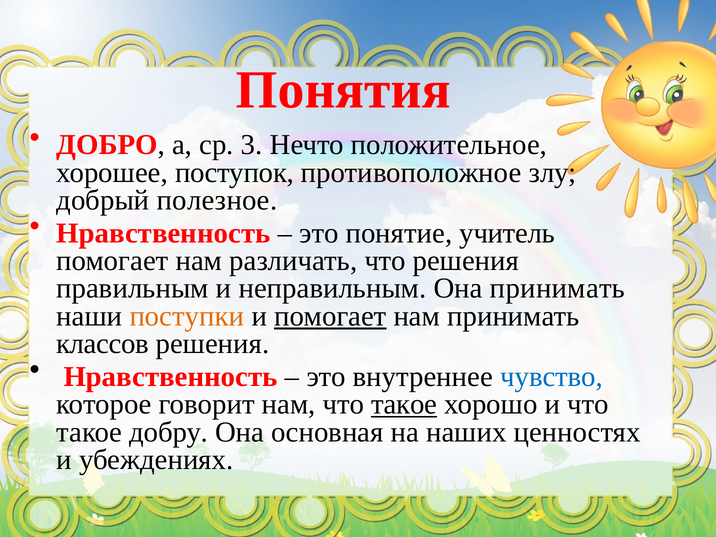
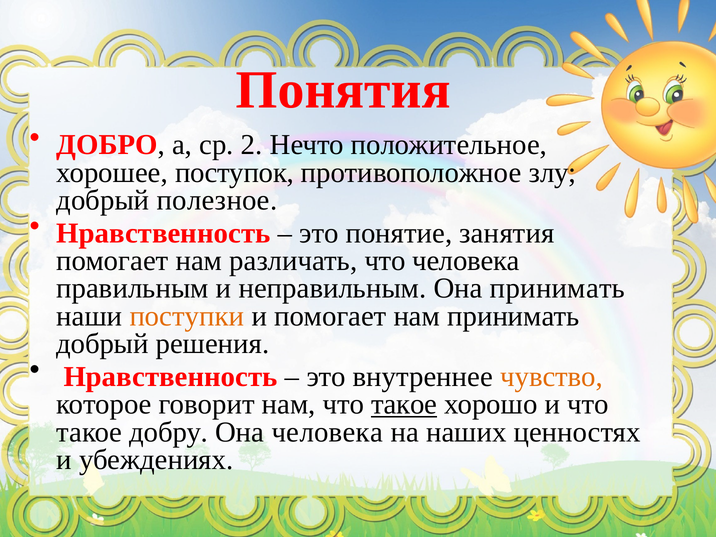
3: 3 -> 2 (252, 145)
учитель: учитель -> занятия (507, 233)
что решения: решения -> человека (466, 261)
помогает underline: present -> none (330, 316)
классов: классов -> добрый (103, 344)
чувство colour: blue -> orange (552, 377)
Она основная: основная -> человека (327, 432)
